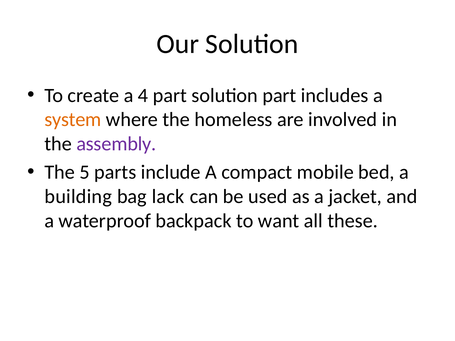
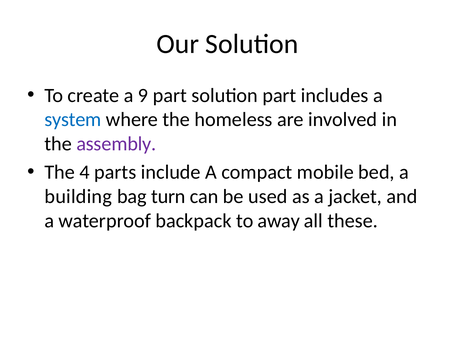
4: 4 -> 9 (143, 95)
system colour: orange -> blue (73, 120)
5: 5 -> 4 (85, 172)
lack: lack -> turn (168, 197)
want: want -> away (279, 221)
